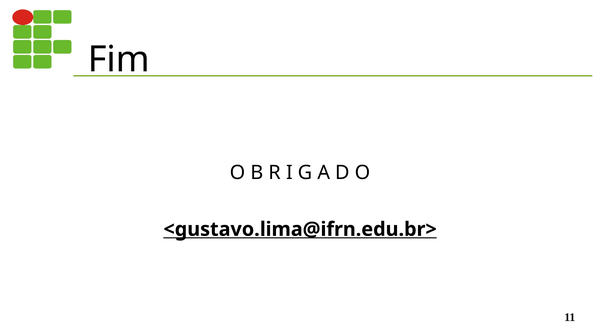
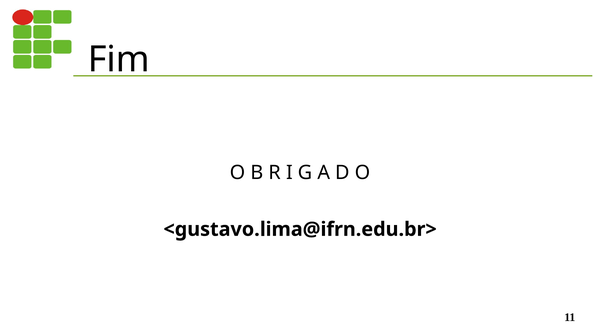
<gustavo.lima@ifrn.edu.br> underline: present -> none (300, 229)
